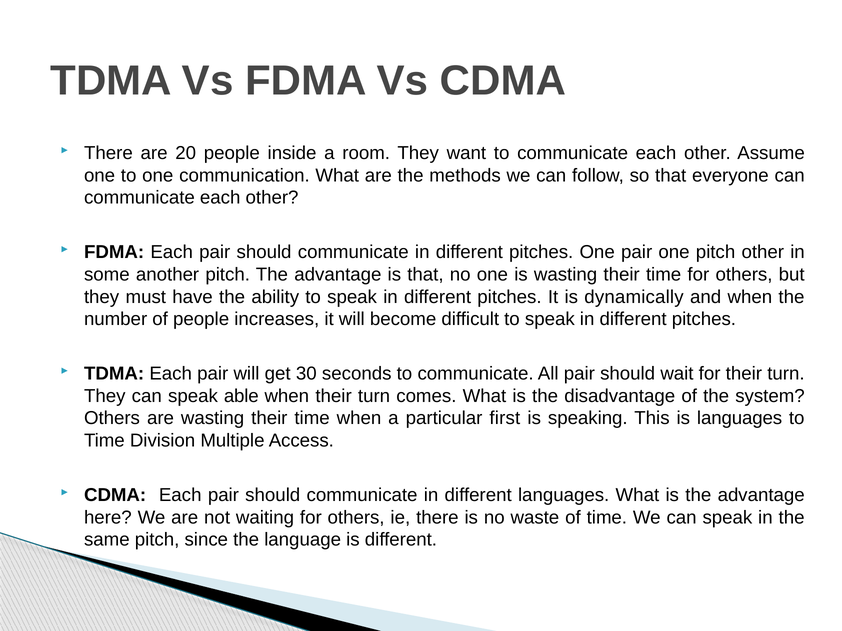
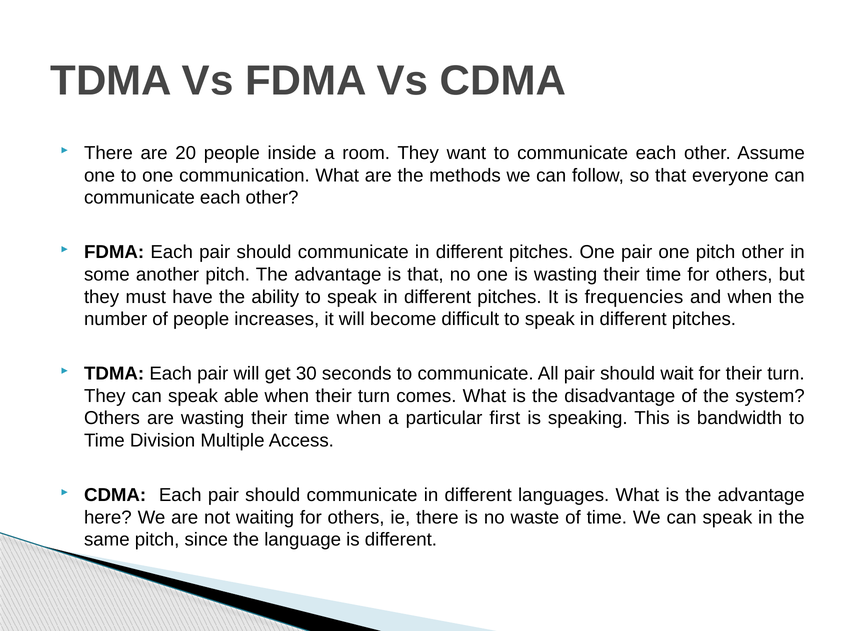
dynamically: dynamically -> frequencies (634, 297)
is languages: languages -> bandwidth (740, 419)
